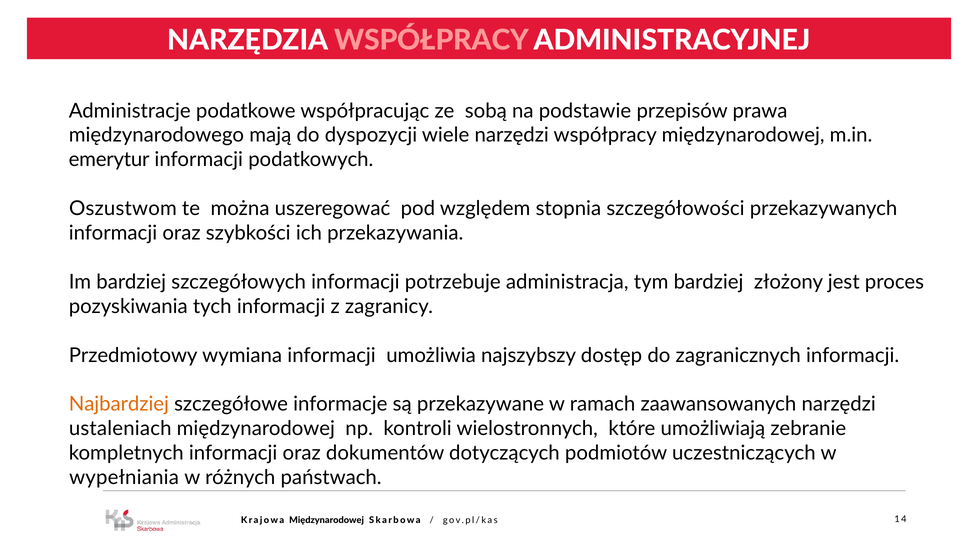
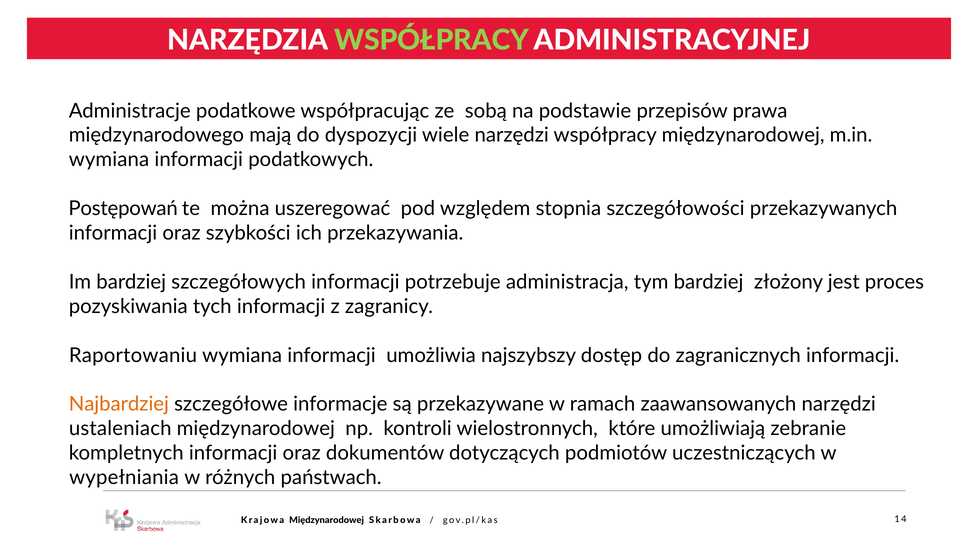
WSPÓŁPRACY colour: pink -> light green (432, 40)
emerytur: emerytur -> wymiana (109, 160)
Oszustwom: Oszustwom -> Postępowań (123, 209)
Przedmiotowy: Przedmiotowy -> Raportowaniu (133, 355)
